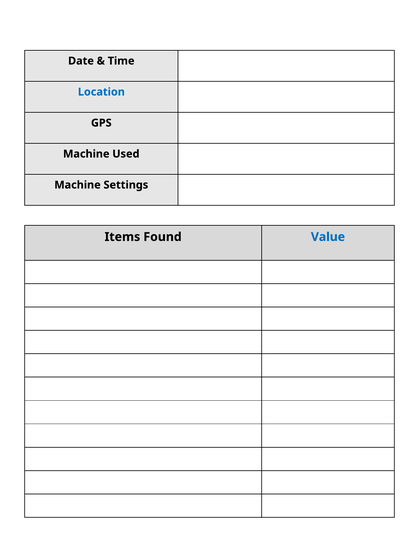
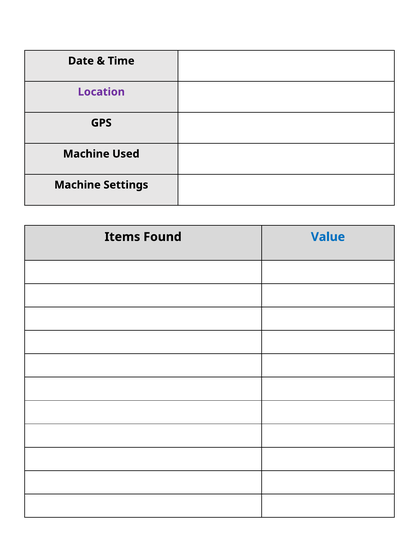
Location colour: blue -> purple (101, 92)
